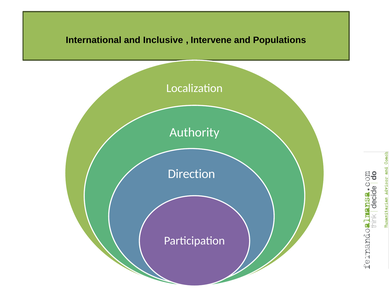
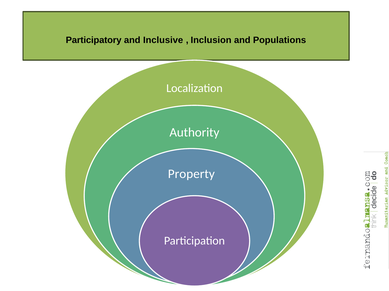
International: International -> Participatory (94, 40)
Intervene: Intervene -> Inclusion (211, 40)
Direction: Direction -> Property (191, 174)
